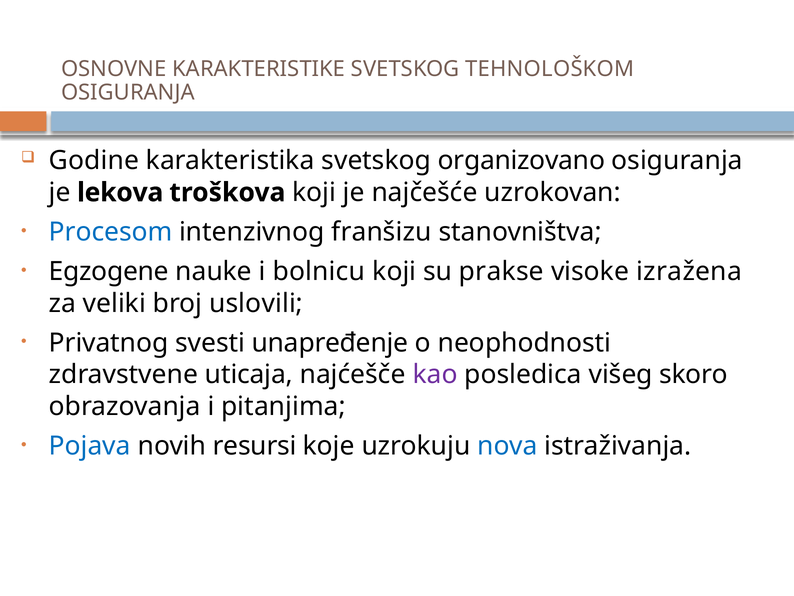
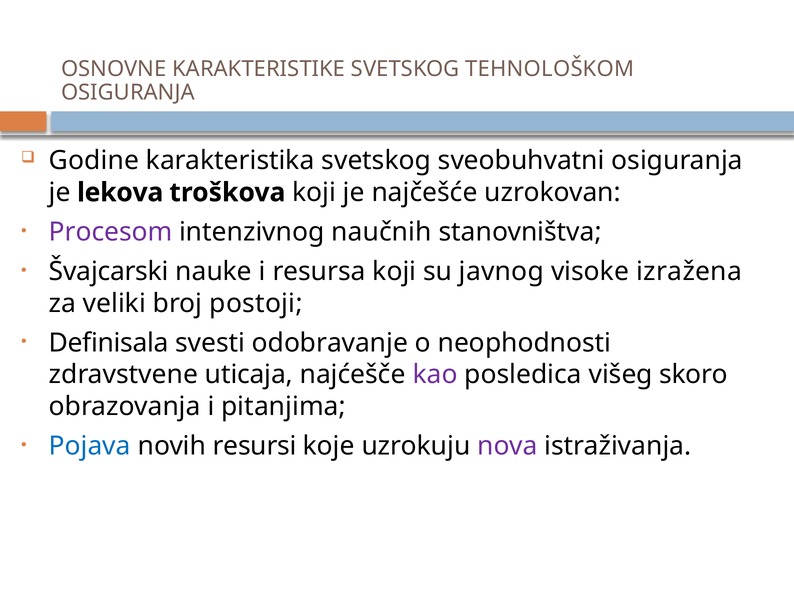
organizovano: organizovano -> sveobuhvatni (521, 161)
Procesom colour: blue -> purple (111, 232)
franšizu: franšizu -> naučnih (381, 232)
Egzogene: Egzogene -> Švajcarski (109, 271)
bolnicu: bolnicu -> resursa (319, 271)
prakse: prakse -> javnog (501, 271)
uslovili: uslovili -> postoji (256, 303)
Privatnog: Privatnog -> Definisala (109, 343)
unapređenje: unapređenje -> odobravanje (330, 343)
nova colour: blue -> purple (507, 446)
